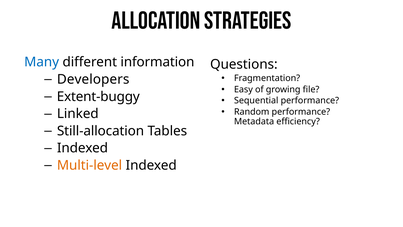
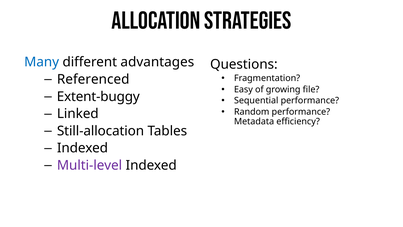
information: information -> advantages (157, 62)
Developers: Developers -> Referenced (93, 79)
Multi-level colour: orange -> purple (90, 165)
